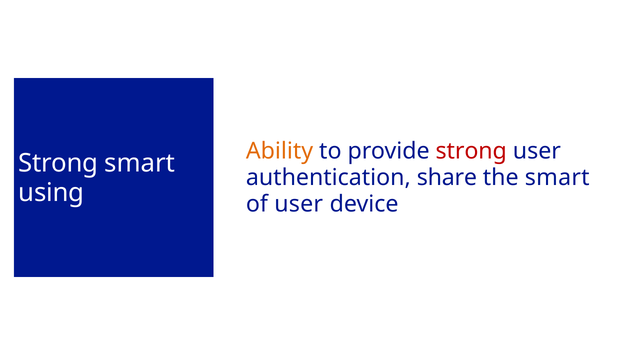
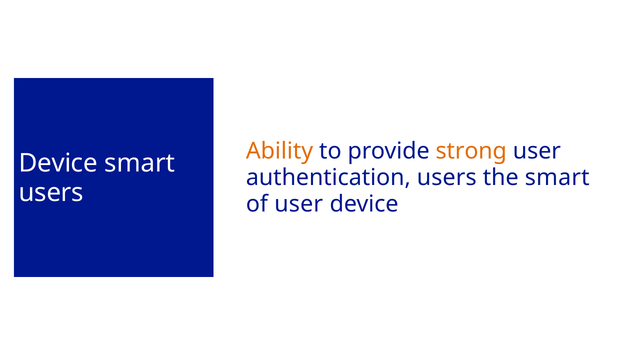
strong colour: red -> orange (471, 151)
Strong: Strong -> Device (58, 163)
authentication share: share -> users (447, 178)
using: using -> users (51, 192)
